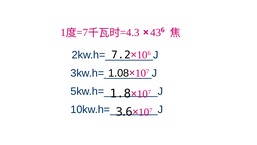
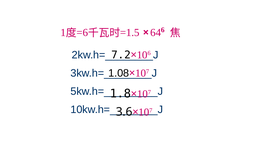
=7: =7 -> =6 (82, 32)
=4.3: =4.3 -> =1.5 (130, 32)
43: 43 -> 64 (156, 32)
